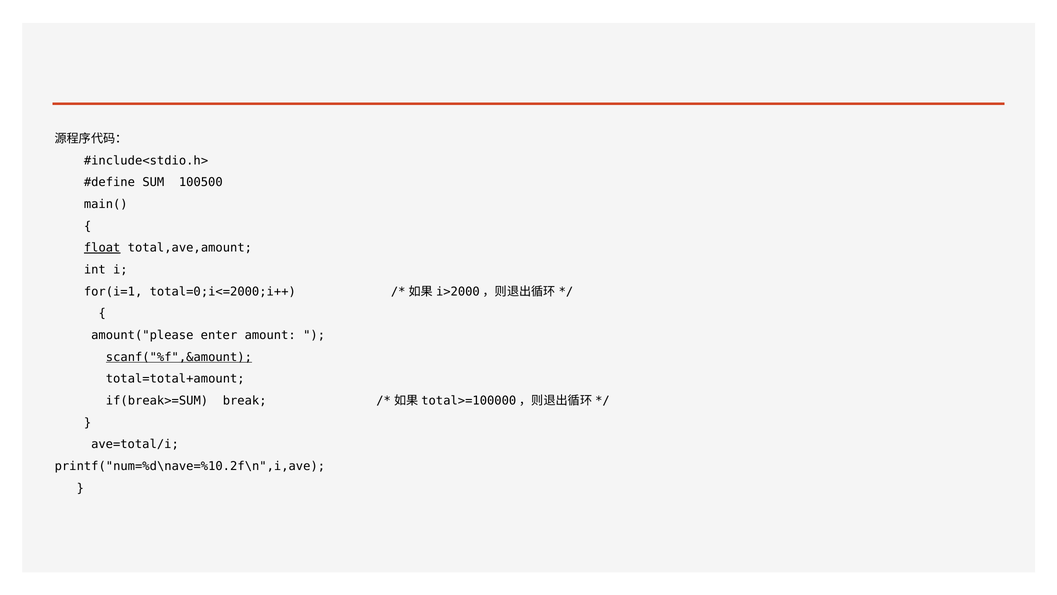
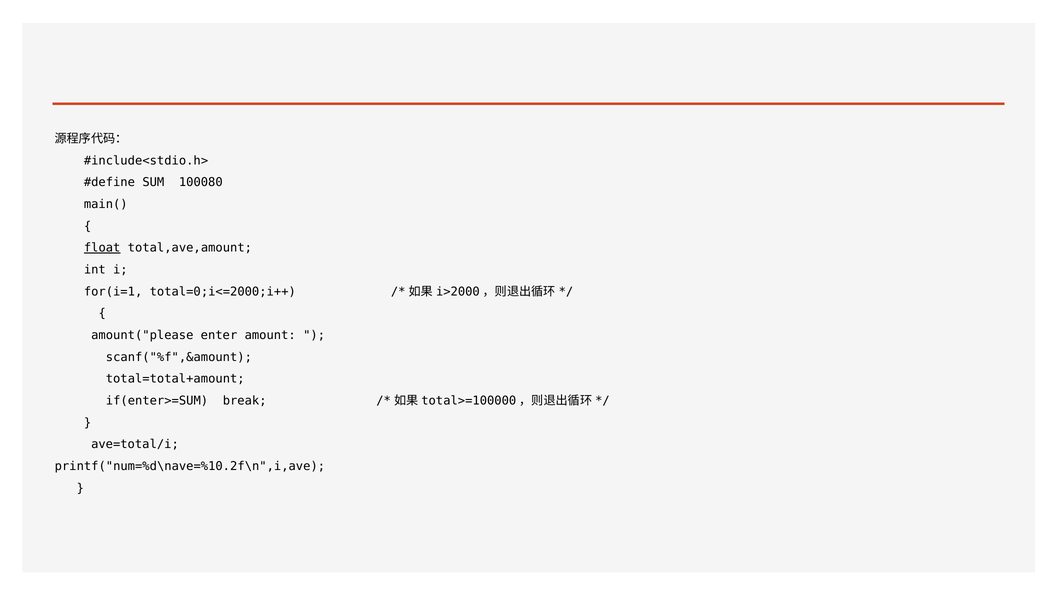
100500: 100500 -> 100080 (201, 182)
scanf("%f",&amount underline: present -> none (179, 357)
if(break>=SUM: if(break>=SUM -> if(enter>=SUM (157, 400)
